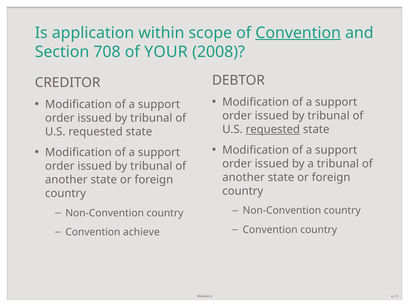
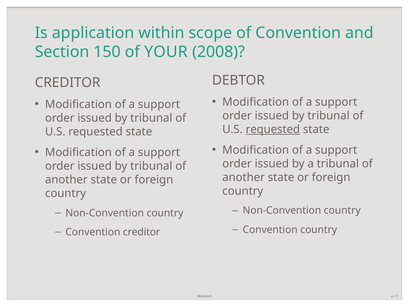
Convention underline: present -> none (298, 33)
708: 708 -> 150 (107, 52)
Convention achieve: achieve -> creditor (141, 232)
